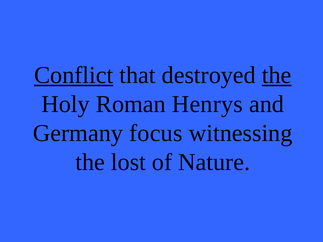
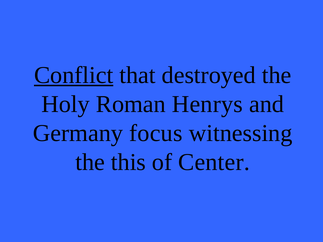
the underline: present -> none (277, 75)
lost: lost -> this (128, 162)
Nature: Nature -> Center (214, 162)
